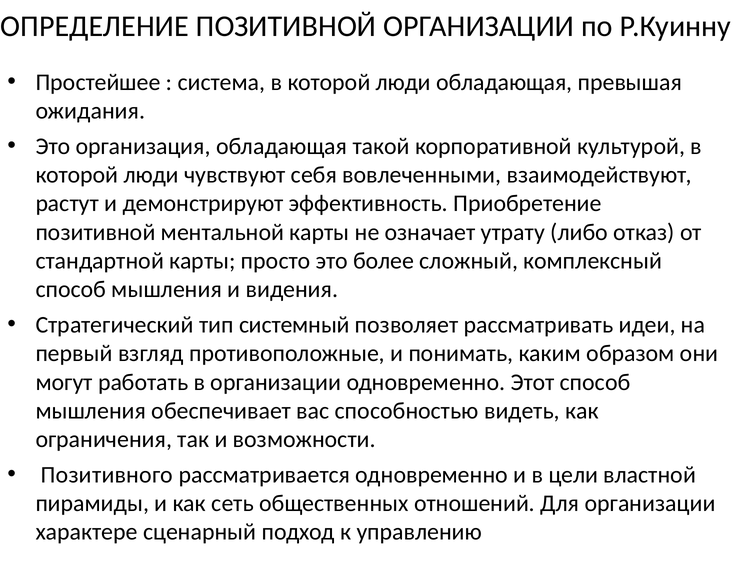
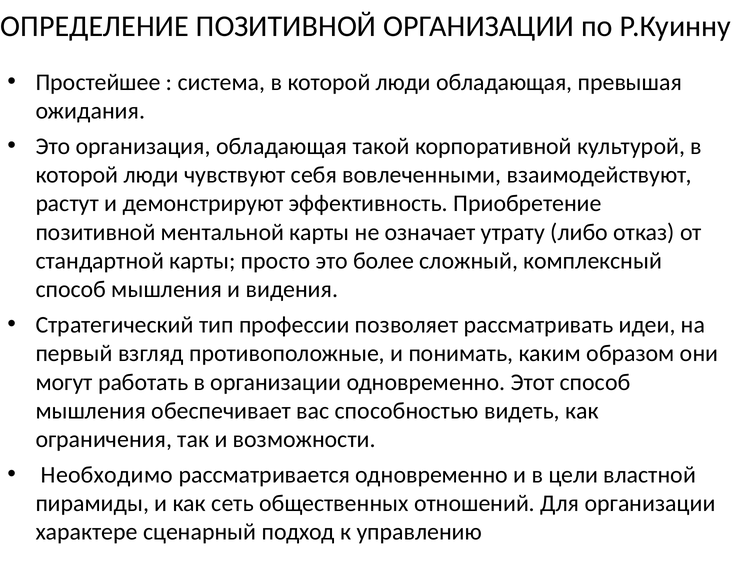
системный: системный -> профессии (294, 325)
Позитивного: Позитивного -> Необходимо (107, 475)
